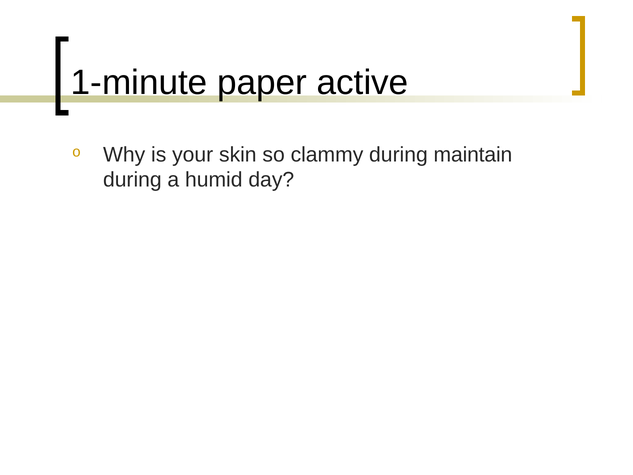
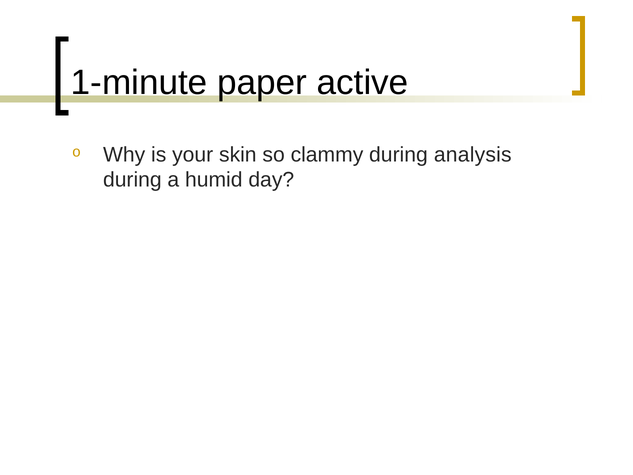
maintain: maintain -> analysis (473, 154)
